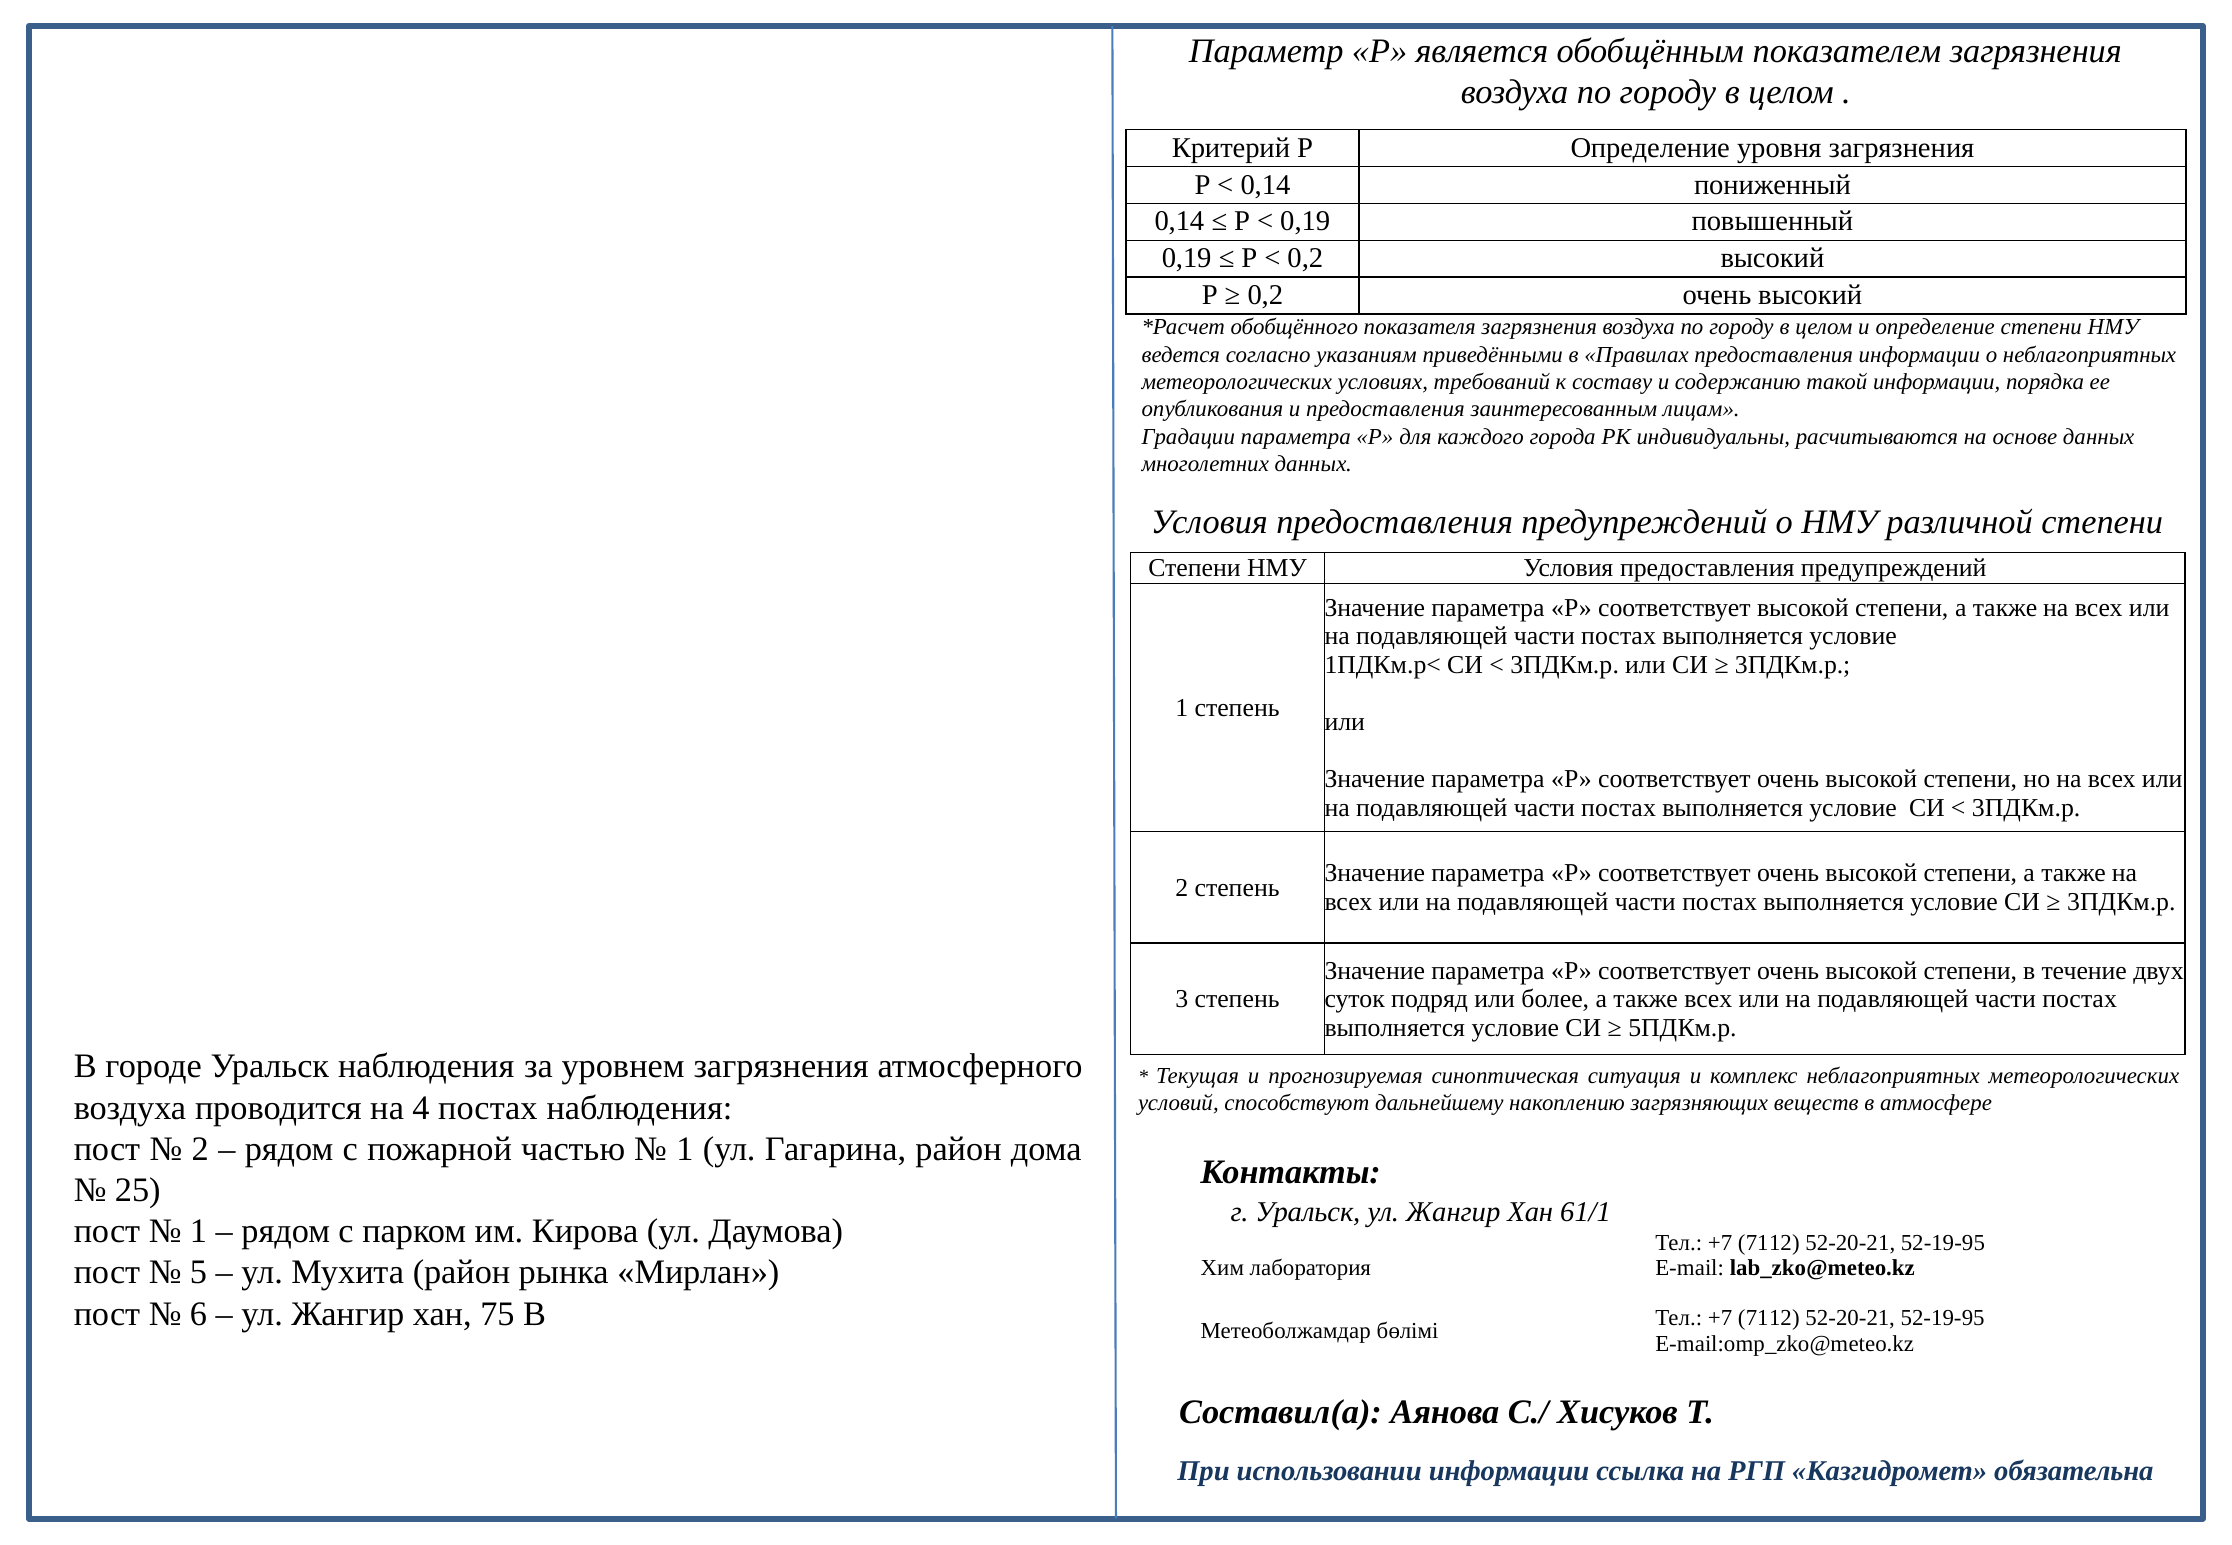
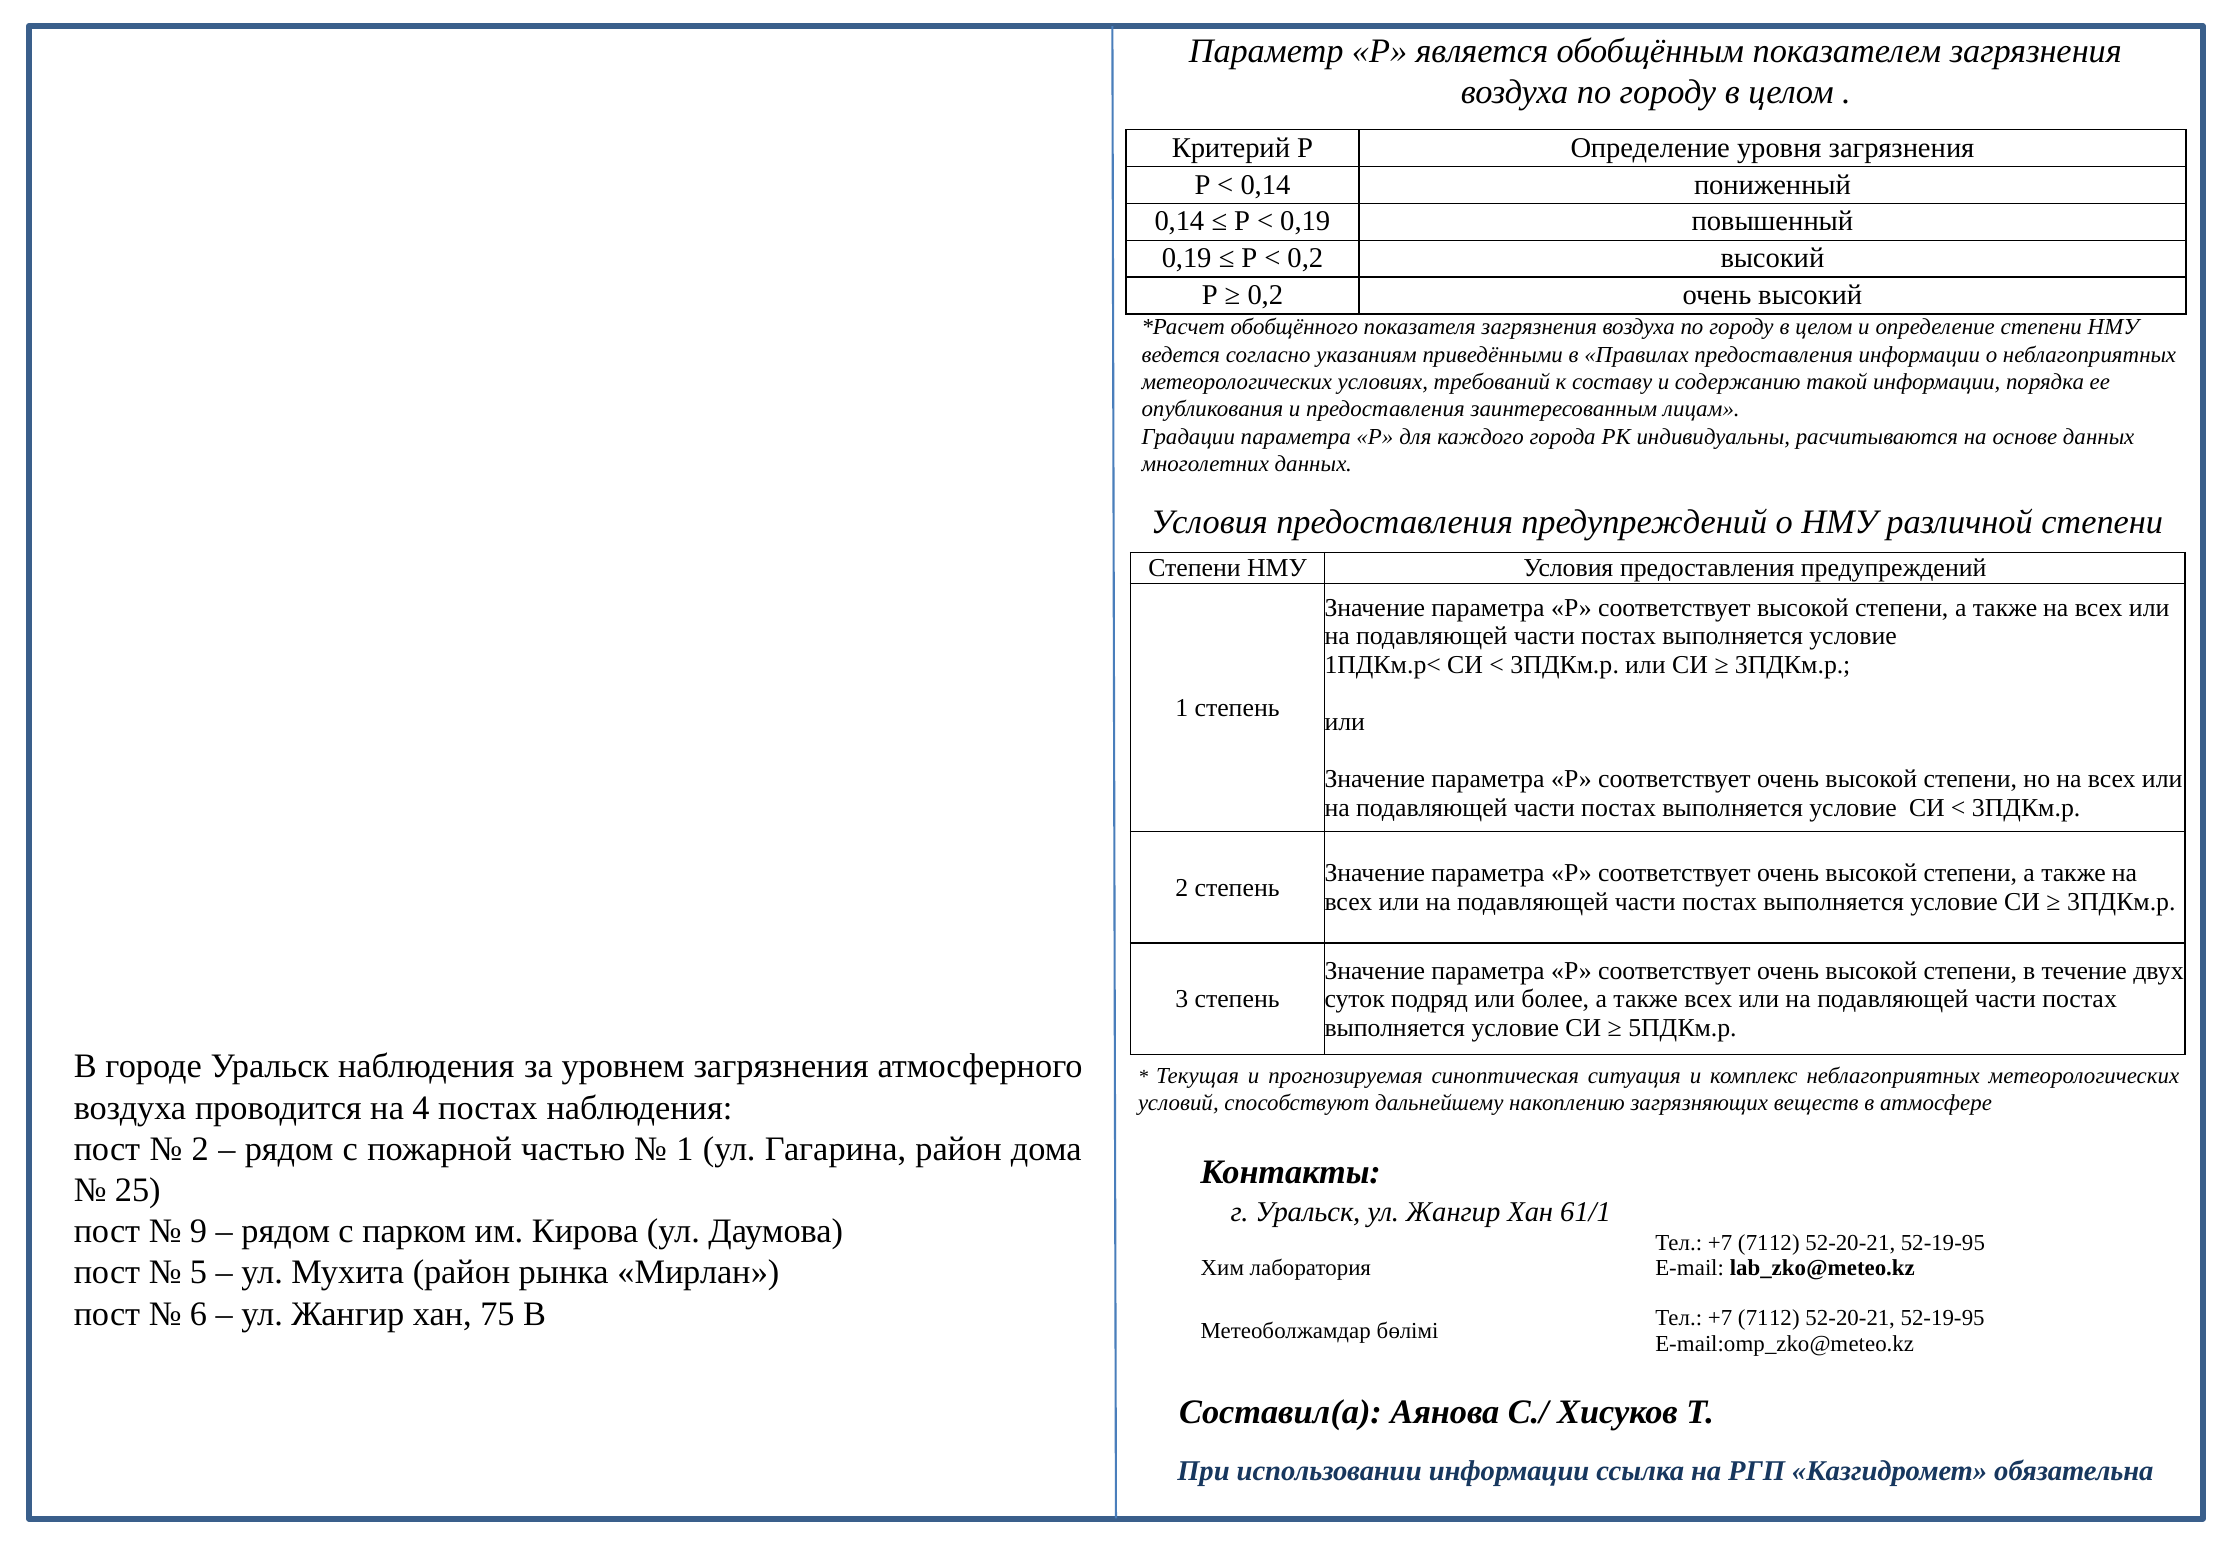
1: 1 -> 9 (199, 1231)
